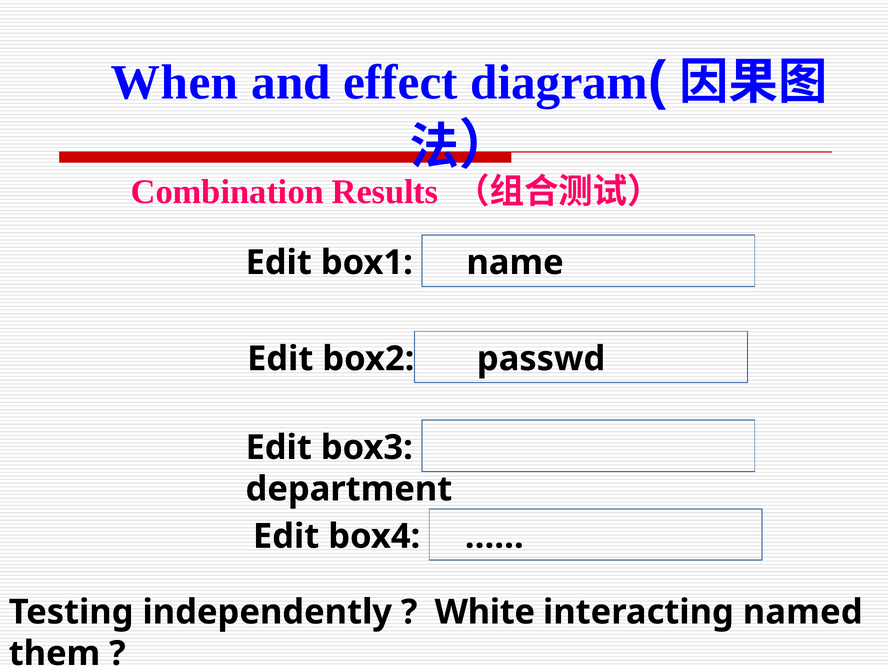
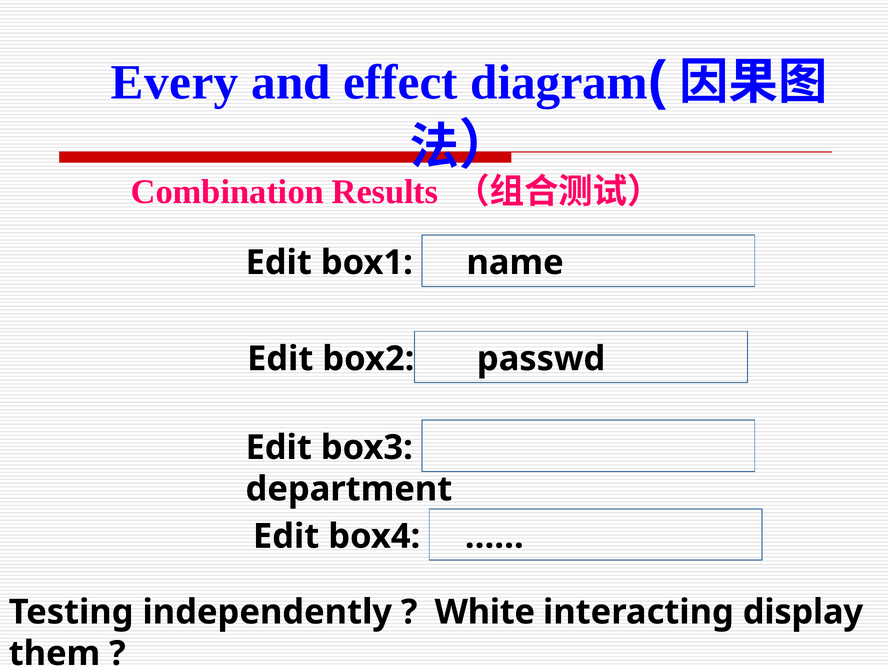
When: When -> Every (175, 83)
named: named -> display (803, 612)
